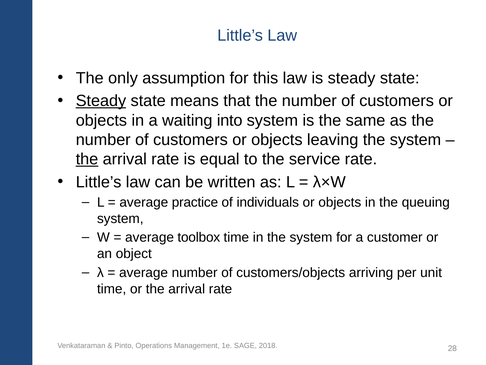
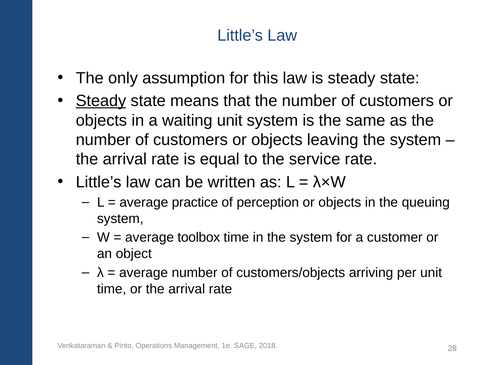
waiting into: into -> unit (230, 120)
the underline: present -> none (87, 159)
individuals: individuals -> perception (268, 202)
